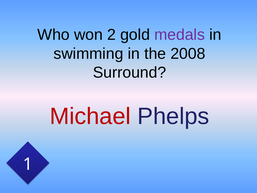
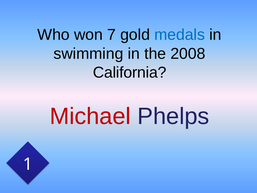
2: 2 -> 7 (112, 35)
medals colour: purple -> blue (180, 35)
Surround: Surround -> California (130, 72)
